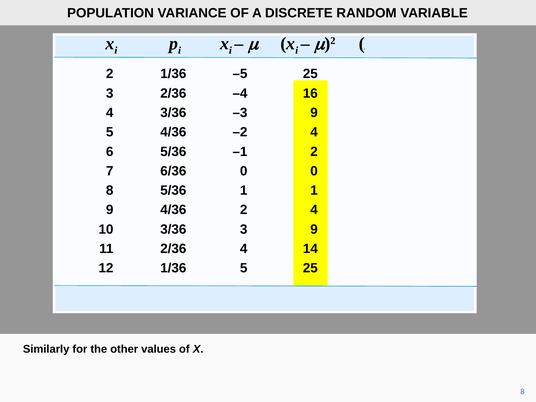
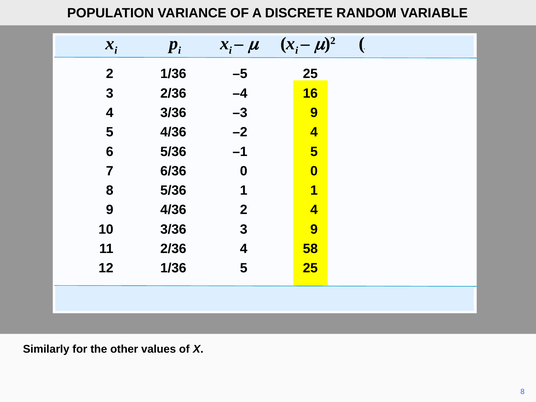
–1 2: 2 -> 5 (314, 152)
14: 14 -> 58 (310, 249)
